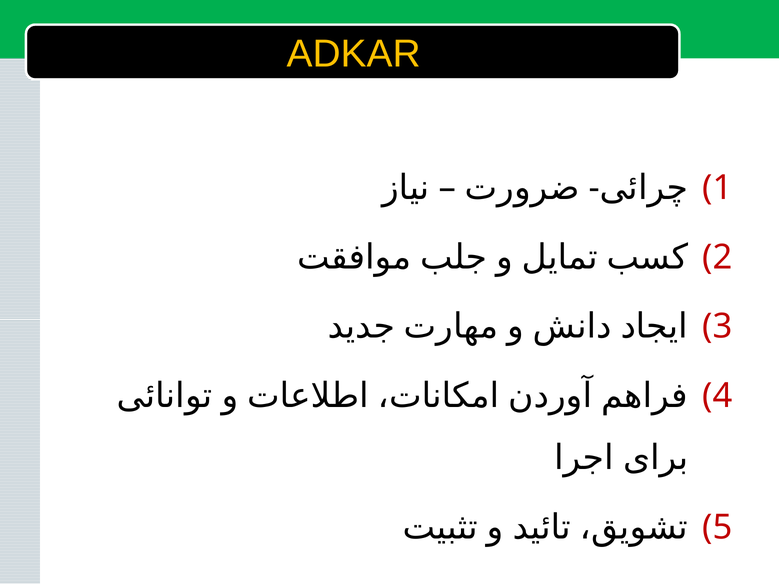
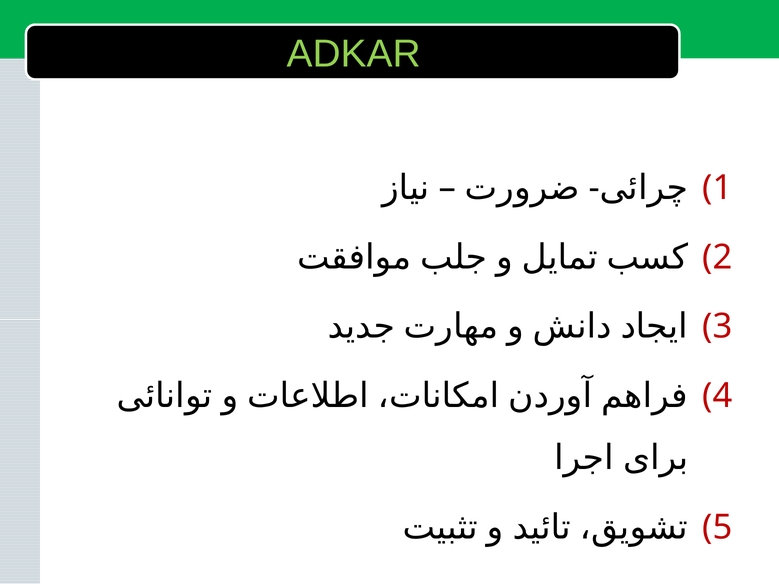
ADKAR colour: yellow -> light green (354, 54)
